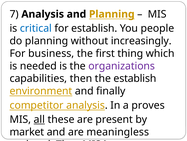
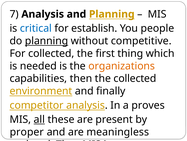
planning underline: none -> present (47, 41)
increasingly: increasingly -> competitive (141, 41)
For business: business -> collected (51, 53)
organizations colour: purple -> orange (122, 66)
the establish: establish -> collected (135, 78)
market: market -> proper (27, 131)
